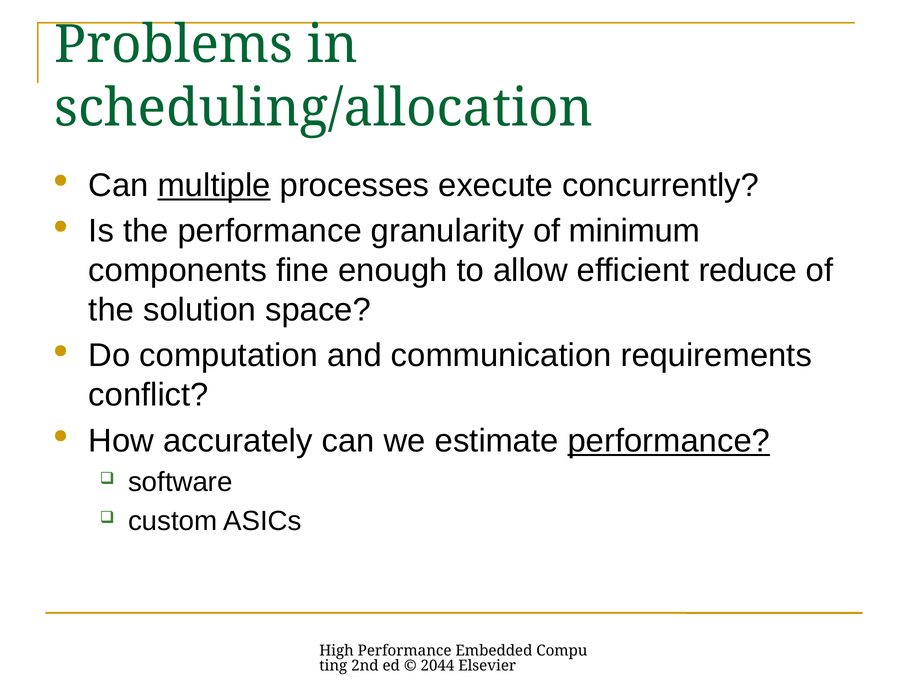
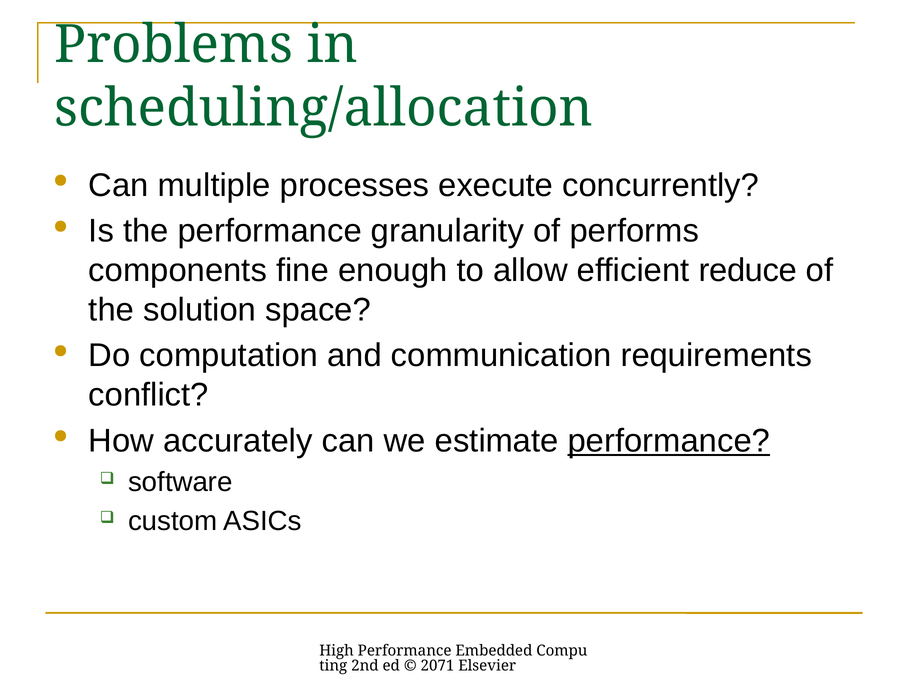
multiple underline: present -> none (214, 185)
minimum: minimum -> performs (634, 231)
2044: 2044 -> 2071 (437, 666)
